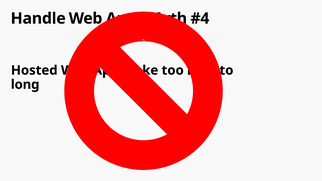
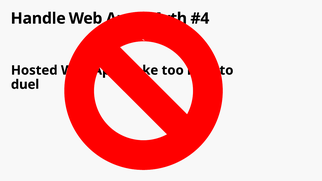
long: long -> duel (25, 85)
